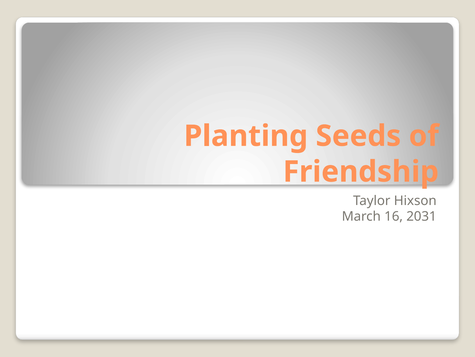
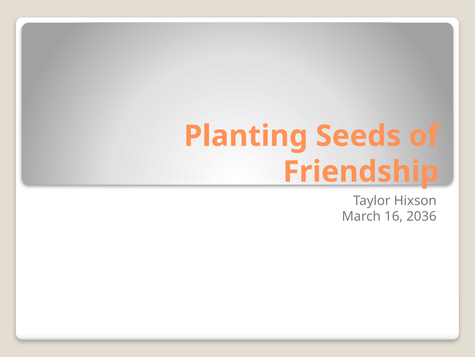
2031: 2031 -> 2036 (421, 216)
